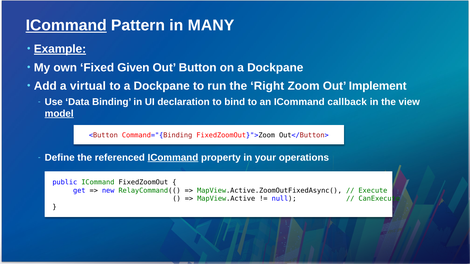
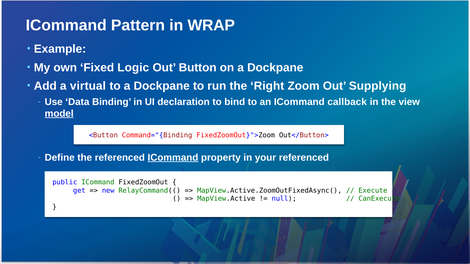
ICommand underline: present -> none (66, 25)
MANY: MANY -> WRAP (211, 25)
Example underline: present -> none (60, 49)
Given: Given -> Logic (133, 68)
Implement: Implement -> Supplying (378, 86)
your operations: operations -> referenced (304, 158)
